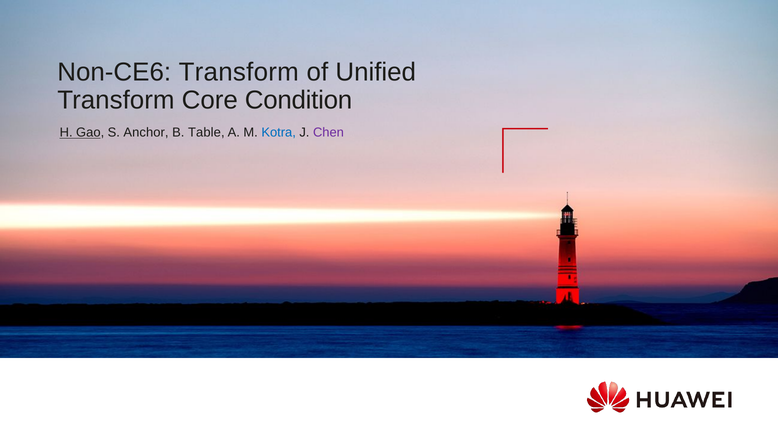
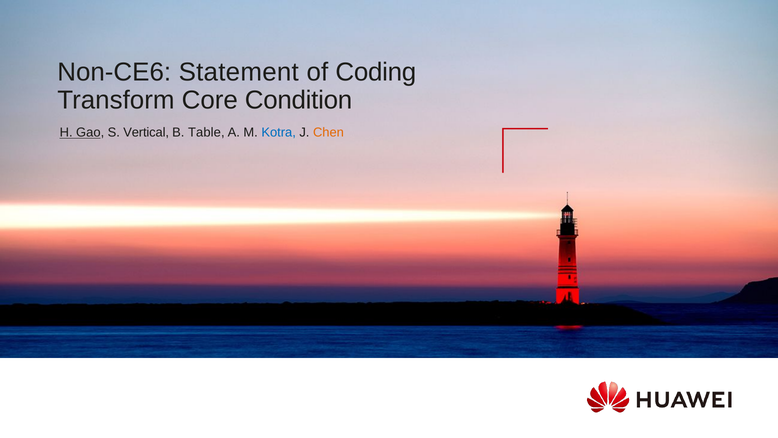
Non-CE6 Transform: Transform -> Statement (239, 72)
Unified: Unified -> Coding (376, 72)
Anchor: Anchor -> Vertical (146, 132)
Chen colour: purple -> orange (328, 132)
